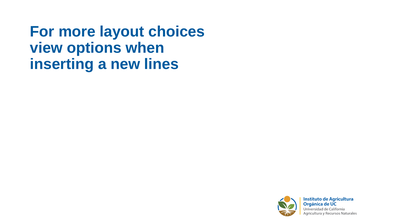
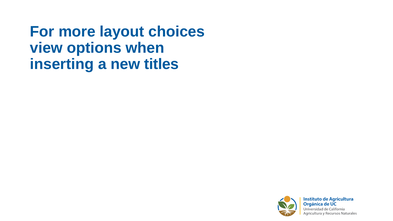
lines: lines -> titles (162, 64)
